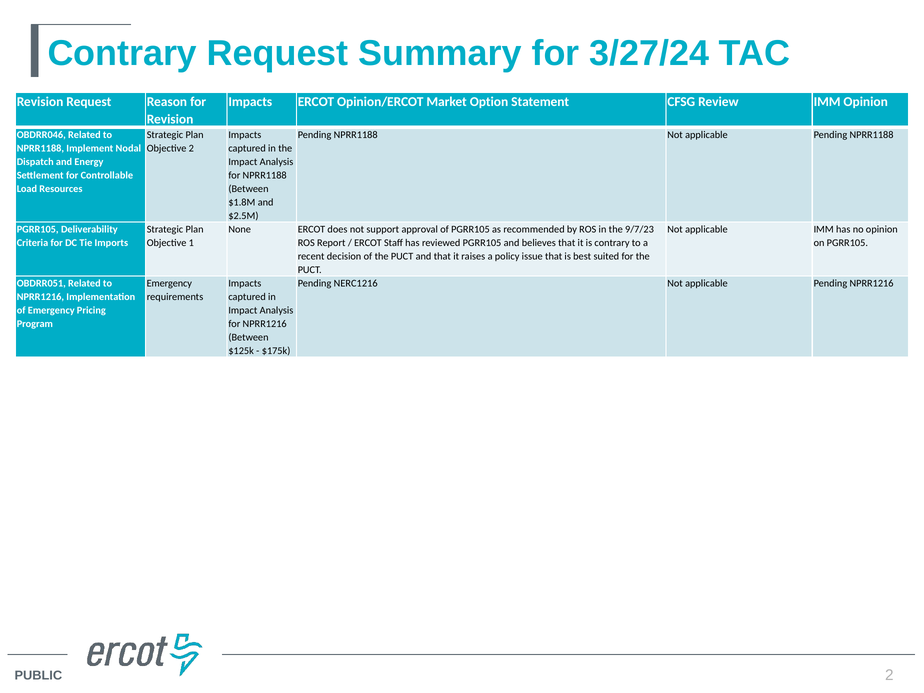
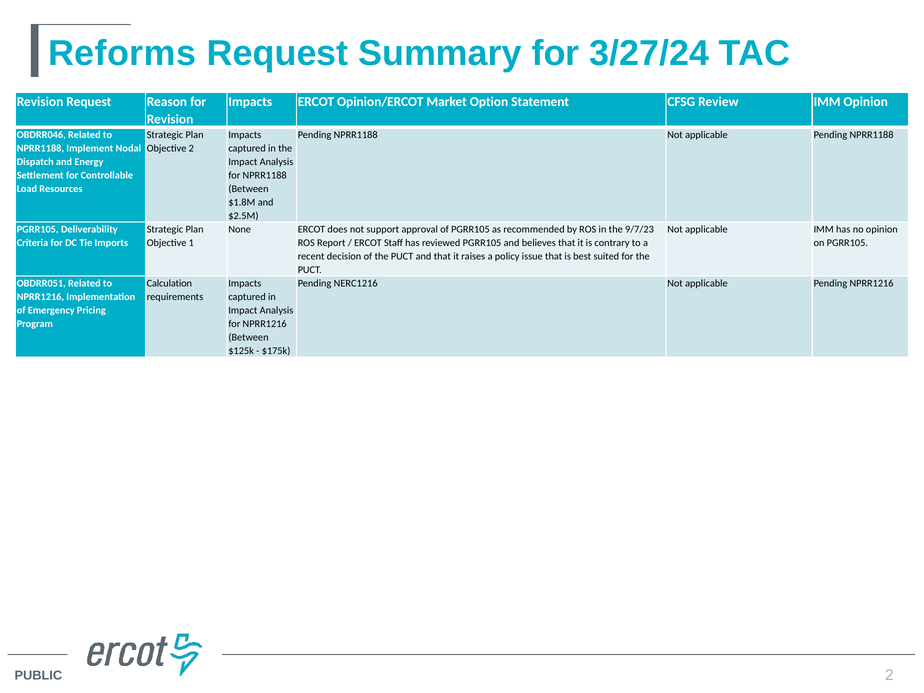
Contrary: Contrary -> Reforms (122, 53)
Emergency: Emergency -> Calculation (169, 283)
